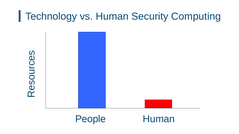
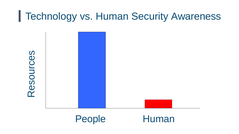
Computing: Computing -> Awareness (196, 17)
